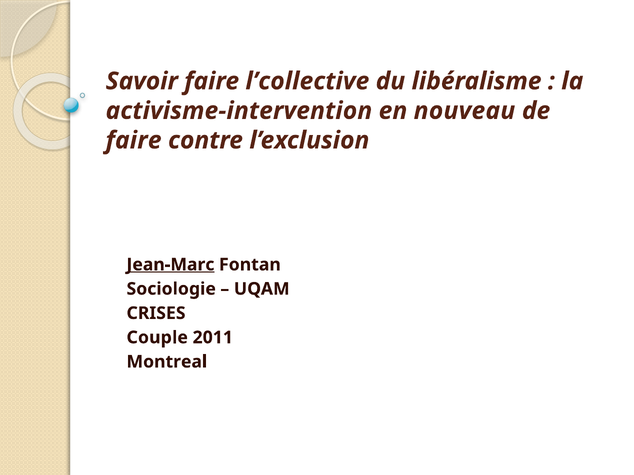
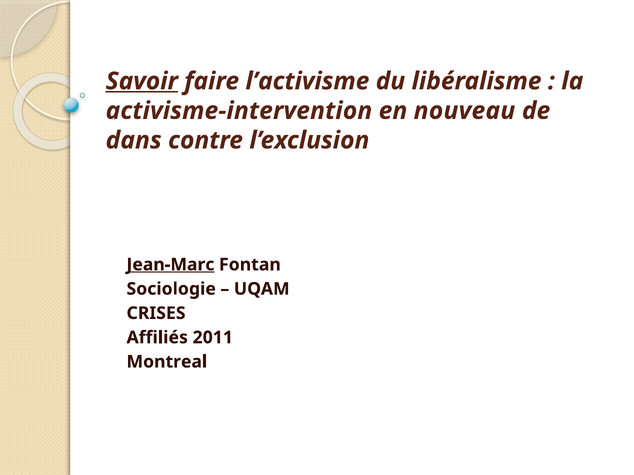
Savoir underline: none -> present (142, 81)
l’collective: l’collective -> l’activisme (307, 81)
faire: faire -> dans (134, 140)
Couple: Couple -> Affiliés (157, 338)
